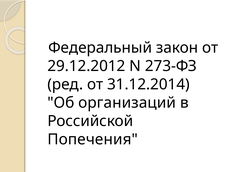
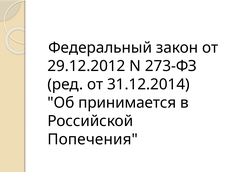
организаций: организаций -> принимается (127, 103)
